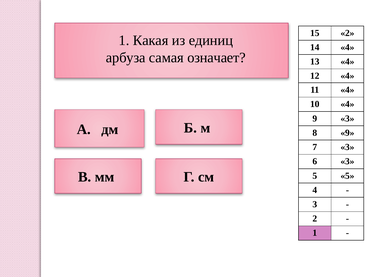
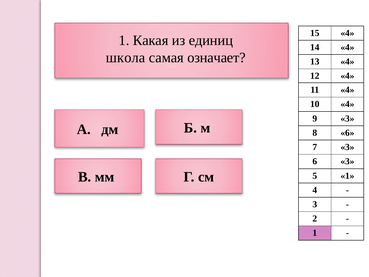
15 2: 2 -> 4 (347, 33)
арбуза: арбуза -> школа (126, 58)
8 9: 9 -> 6 (347, 133)
5 5: 5 -> 1 (347, 176)
